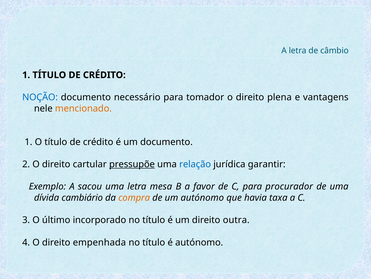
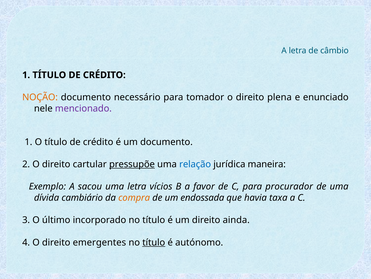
NOÇÃO colour: blue -> orange (40, 97)
vantagens: vantagens -> enunciado (326, 97)
mencionado colour: orange -> purple (83, 108)
garantir: garantir -> maneira (267, 164)
mesa: mesa -> vícios (161, 186)
um autónomo: autónomo -> endossada (202, 197)
outra: outra -> ainda (236, 220)
empenhada: empenhada -> emergentes (99, 242)
título underline: none -> present (154, 242)
